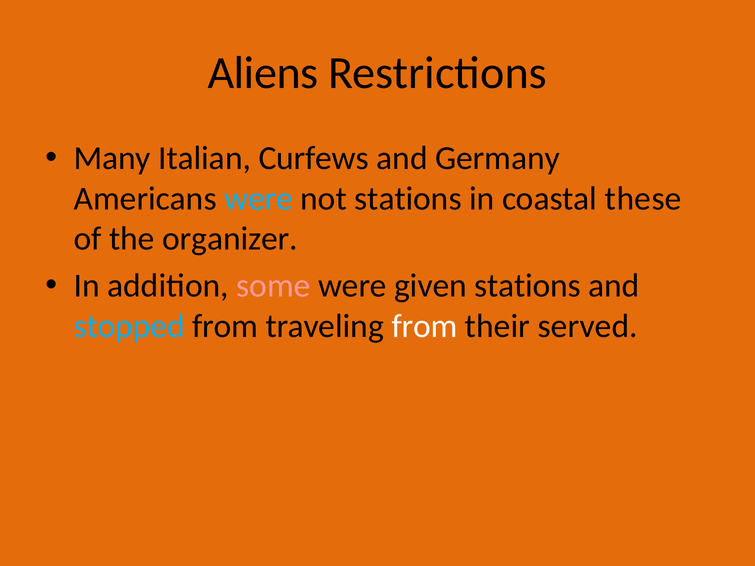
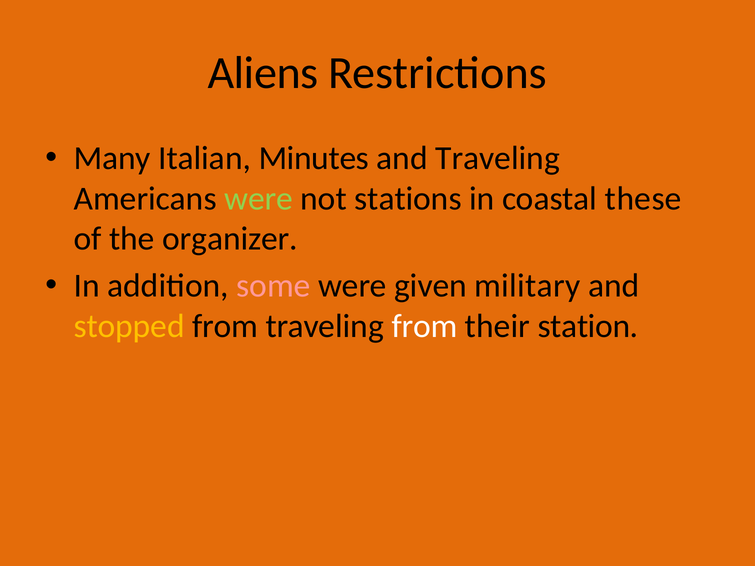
Curfews: Curfews -> Minutes (314, 158)
and Germany: Germany -> Traveling (498, 158)
were colour: light blue -> light green (259, 199)
given stations: stations -> military (527, 286)
stopped colour: light blue -> yellow (129, 326)
served: served -> station (588, 326)
